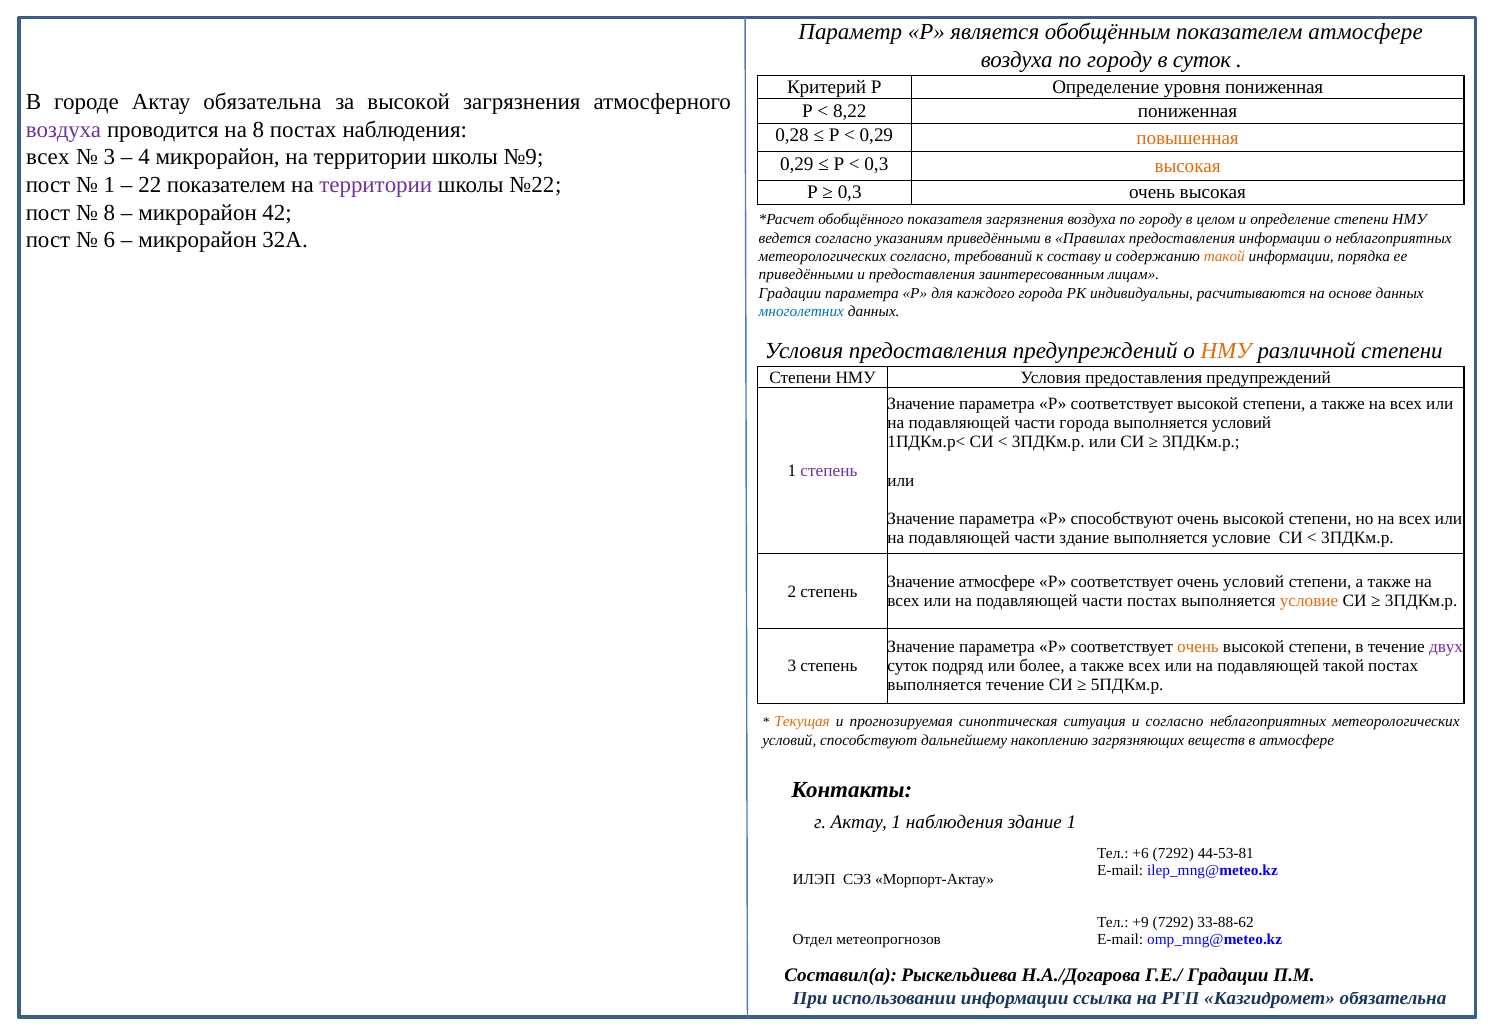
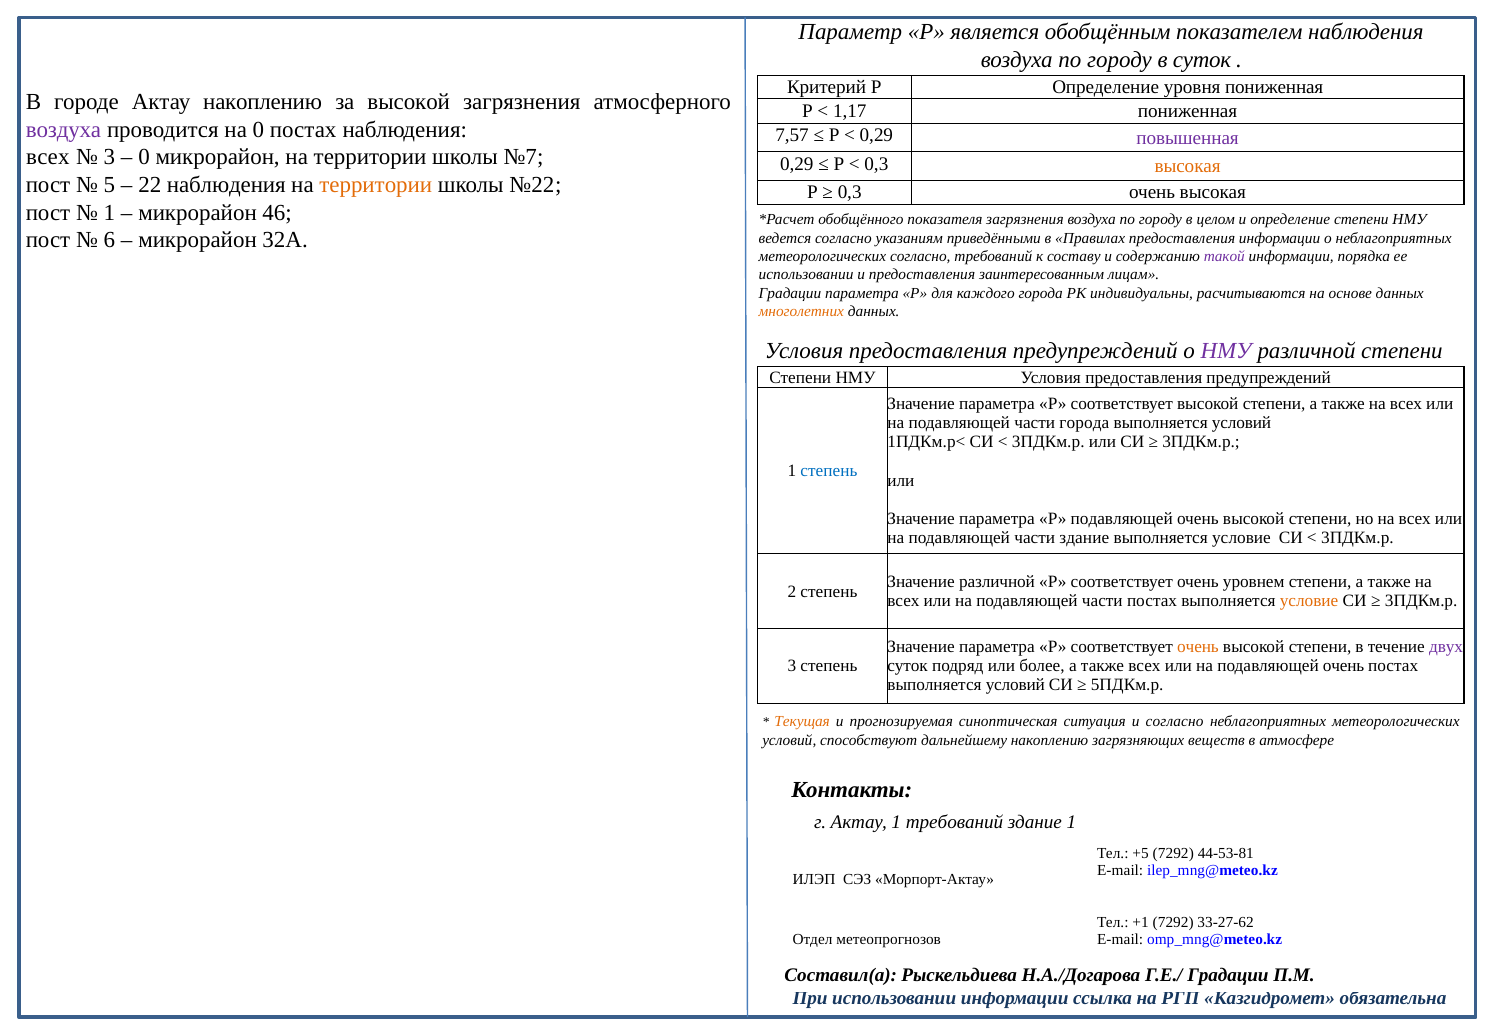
показателем атмосфере: атмосфере -> наблюдения (1366, 32)
Актау обязательна: обязательна -> накоплению (263, 102)
8,22: 8,22 -> 1,17 (850, 111)
на 8: 8 -> 0 (258, 130)
0,28: 0,28 -> 7,57 (792, 136)
повышенная colour: orange -> purple (1188, 138)
4: 4 -> 0 (144, 157)
№9: №9 -> №7 (523, 157)
1: 1 -> 5 (109, 185)
22 показателем: показателем -> наблюдения (226, 185)
территории colour: purple -> orange (376, 185)
8: 8 -> 1 (109, 212)
42: 42 -> 46 (277, 212)
такой colour: orange -> purple (1224, 256)
приведёнными: приведёнными -> использовании (806, 275)
многолетних colour: blue -> orange (801, 311)
НМУ colour: orange -> purple (1226, 351)
степень colour: purple -> blue (829, 471)
Р способствуют: способствуют -> подавляющей (1122, 519)
Значение атмосфере: атмосфере -> различной (997, 582)
очень условий: условий -> уровнем (1254, 582)
на подавляющей такой: такой -> очень (1344, 666)
течение: течение -> условий (1015, 685)
1 наблюдения: наблюдения -> требований (955, 822)
+6: +6 -> +5 (1141, 853)
+9: +9 -> +1 (1141, 922)
33-88-62: 33-88-62 -> 33-27-62 (1226, 922)
